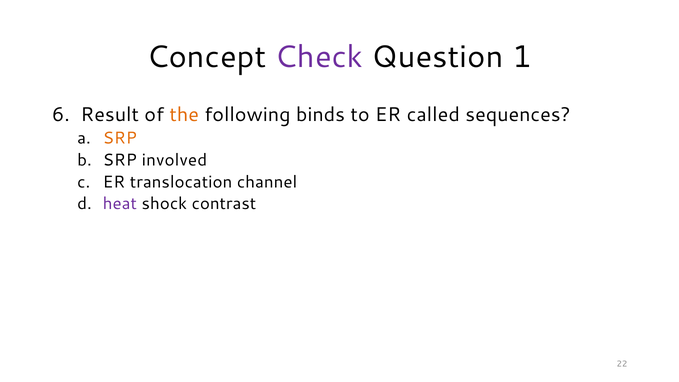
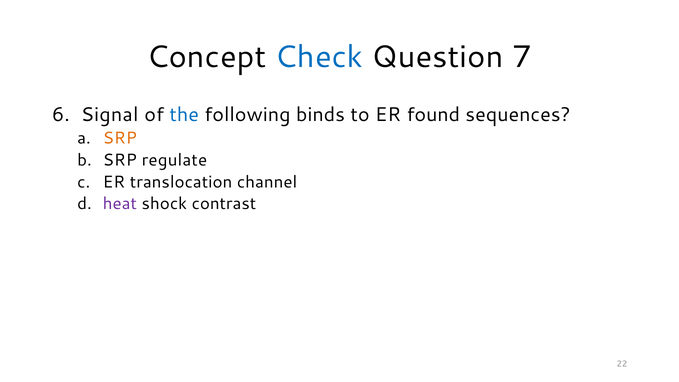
Check colour: purple -> blue (319, 57)
1: 1 -> 7 (522, 57)
Result: Result -> Signal (110, 115)
the colour: orange -> blue (184, 115)
called: called -> found (433, 115)
involved: involved -> regulate (174, 160)
